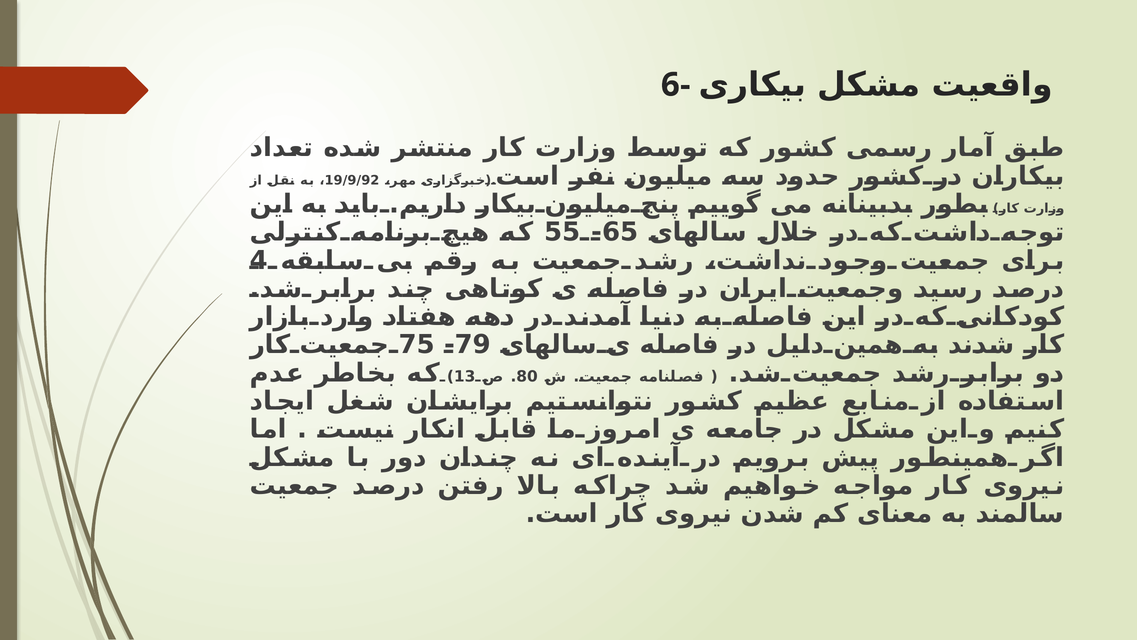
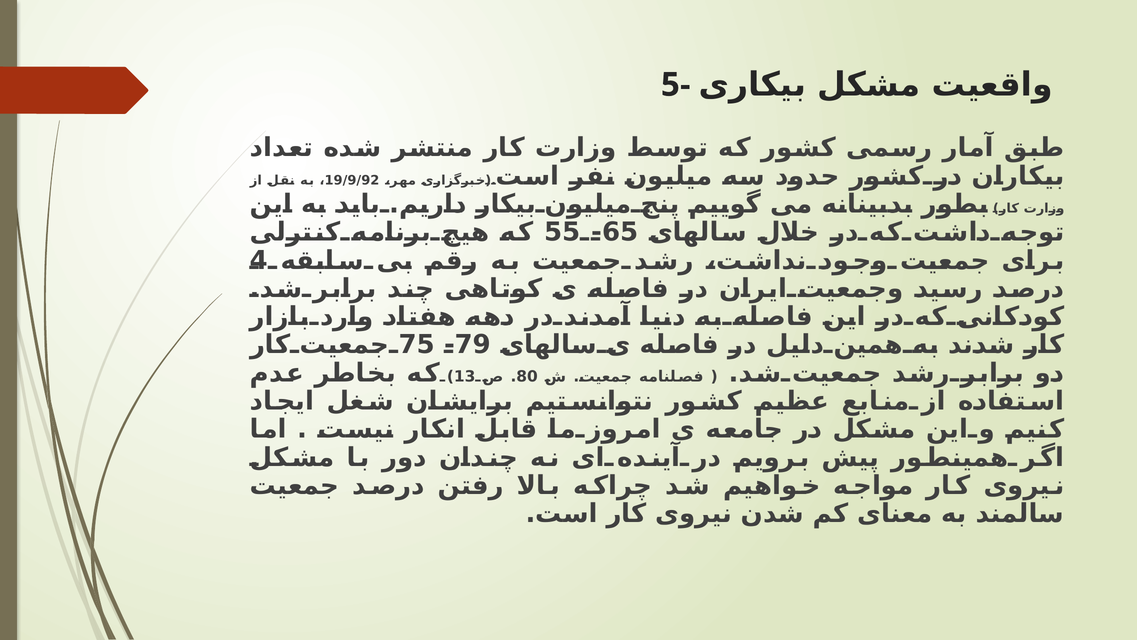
6-: 6- -> 5- (676, 85)
